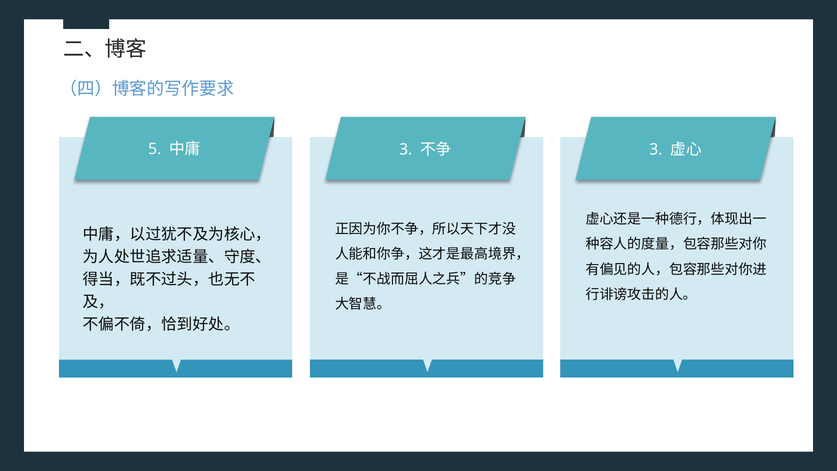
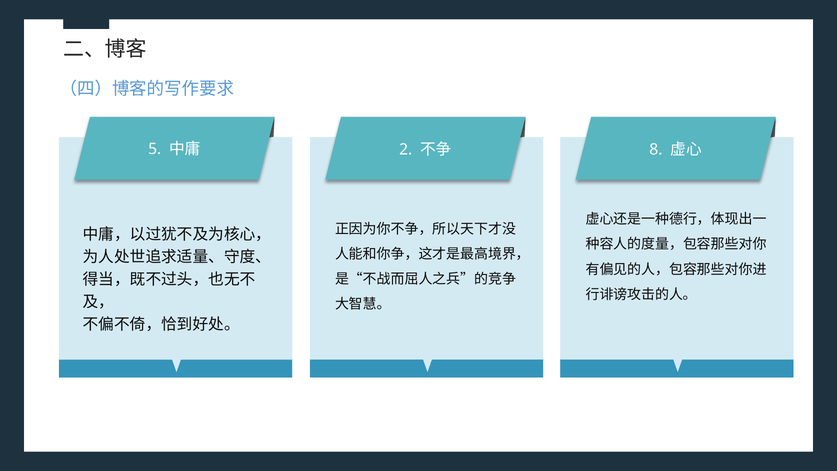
3: 3 -> 2 (406, 149)
3: 3 -> 8 (656, 149)
